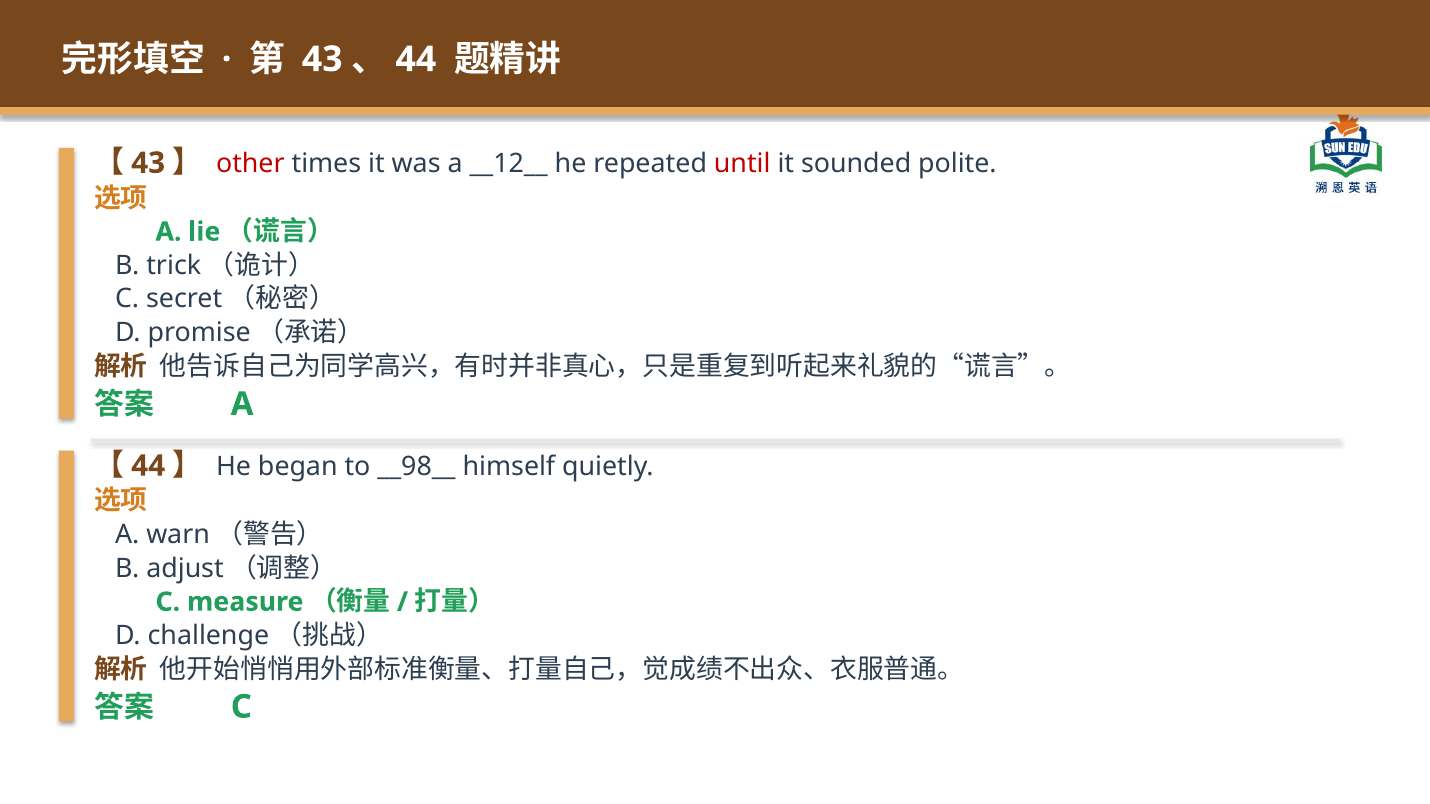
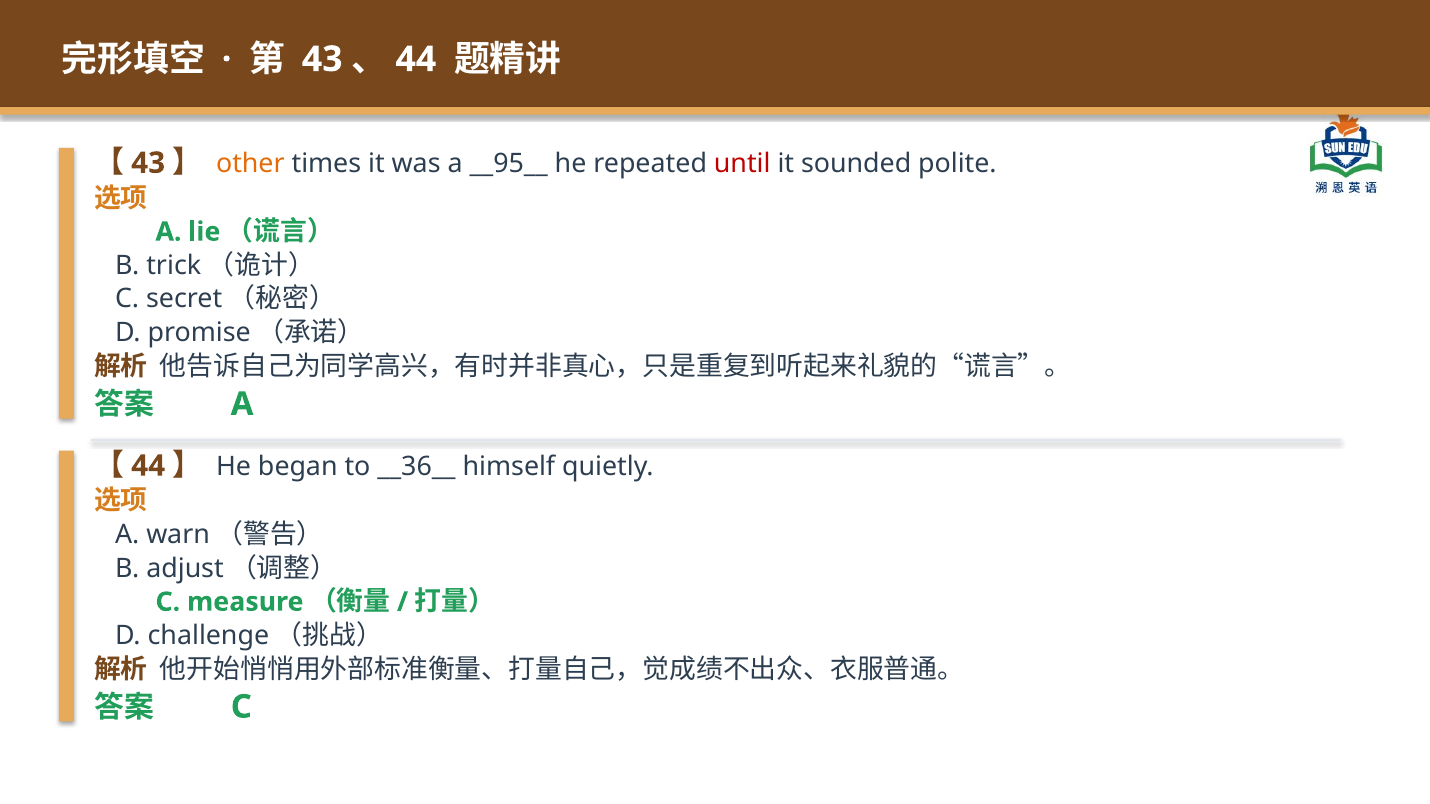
other colour: red -> orange (250, 164)
__12__: __12__ -> __95__ (509, 164)
__98__: __98__ -> __36__ (417, 467)
